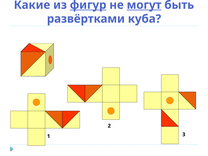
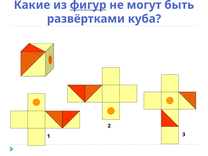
могут underline: present -> none (144, 5)
